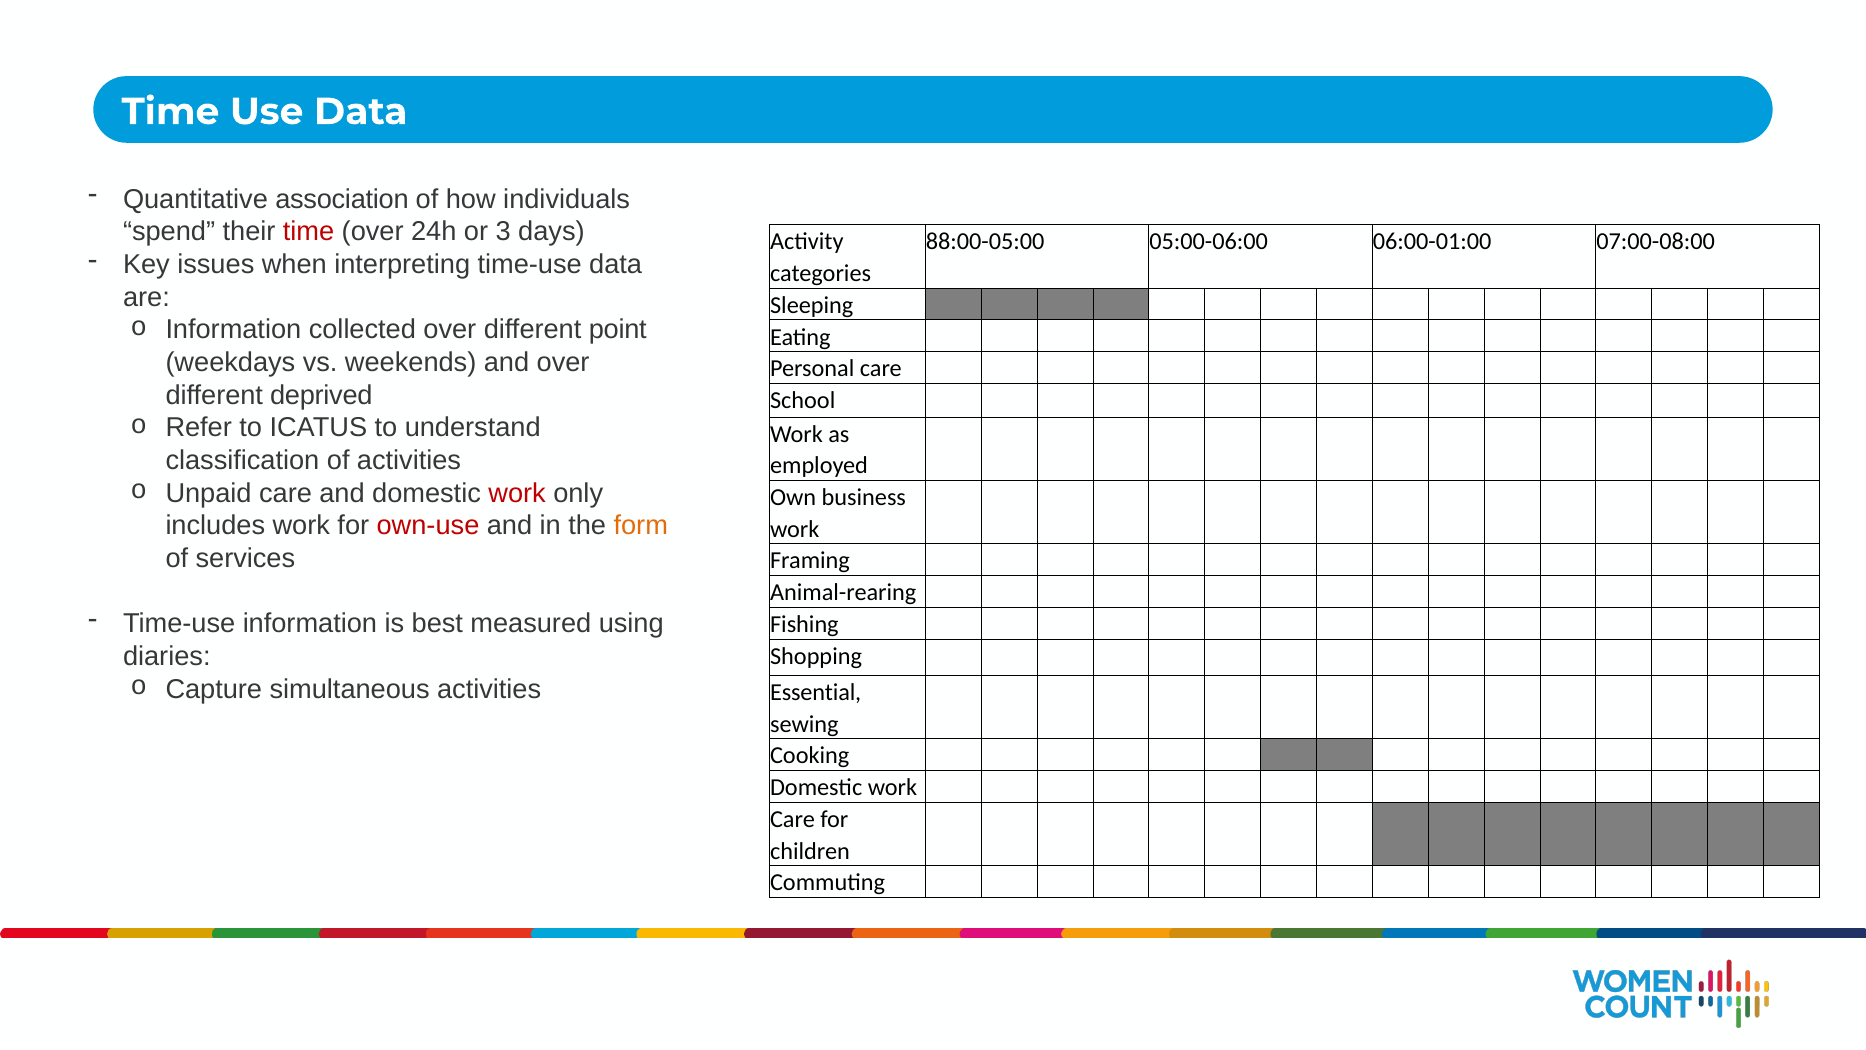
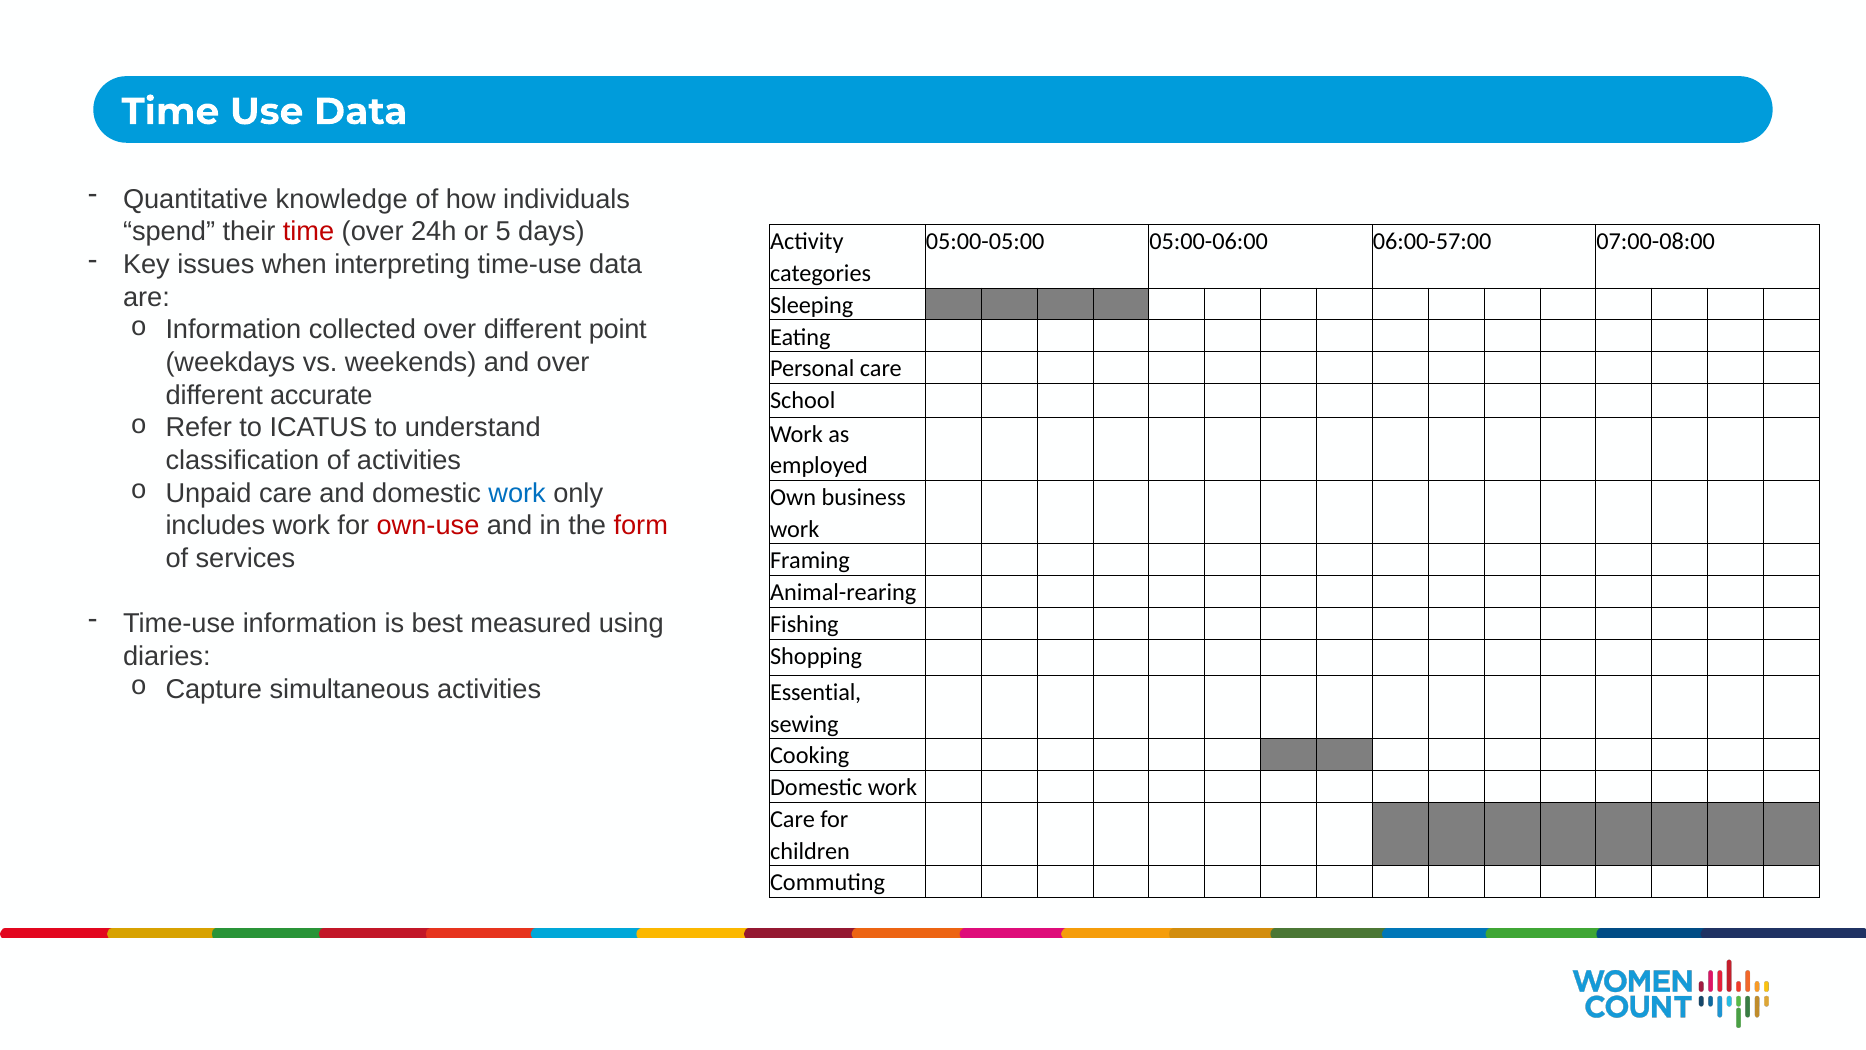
association: association -> knowledge (342, 199)
3: 3 -> 5 (503, 232)
88:00-05:00: 88:00-05:00 -> 05:00-05:00 (985, 242)
06:00-01:00: 06:00-01:00 -> 06:00-57:00 (1432, 242)
deprived: deprived -> accurate (321, 395)
work colour: red -> blue (517, 493)
form colour: orange -> red (641, 526)
